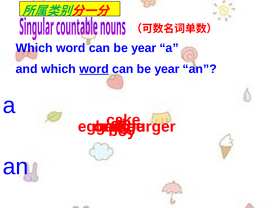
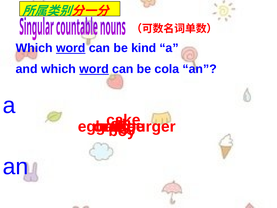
word underline: none -> present (71, 48)
year: year -> kind (144, 48)
year: year -> cola (167, 69)
